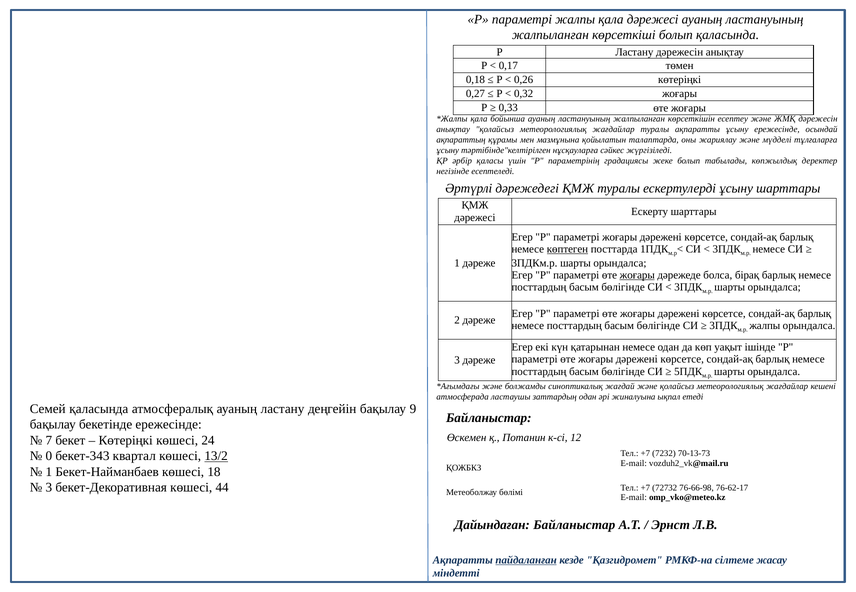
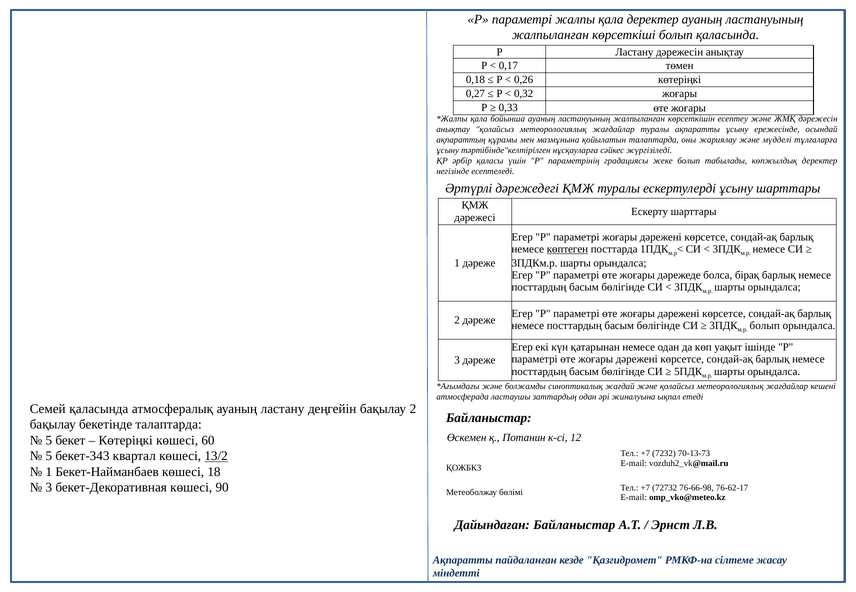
қала дәрежесі: дәрежесі -> деректер (653, 19)
жоғары underline: present -> none (637, 275)
жалпы: жалпы -> болып (765, 326)
бақылау 9: 9 -> 2 (413, 409)
бекетінде ережесінде: ережесінде -> талаптарда (169, 425)
7: 7 -> 5 (49, 441)
24: 24 -> 60 (208, 441)
0: 0 -> 5 (49, 456)
44: 44 -> 90 (222, 488)
пайдаланған underline: present -> none (526, 561)
